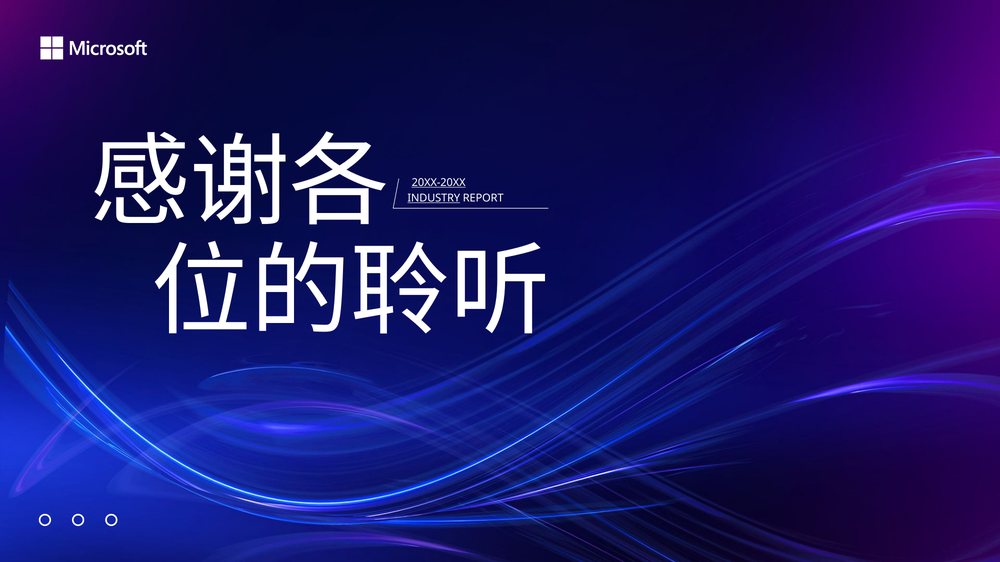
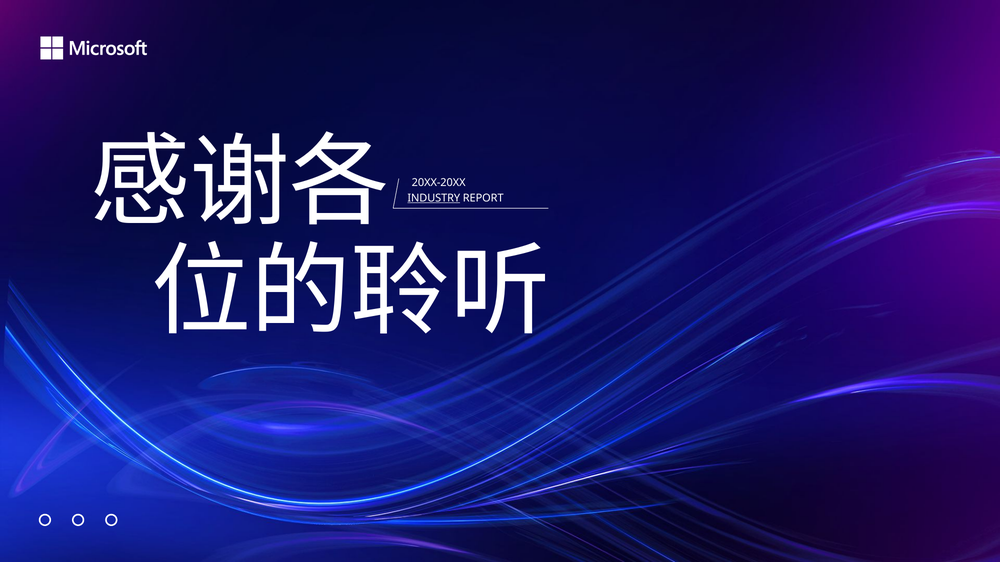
20XX-20XX underline: present -> none (439, 183)
